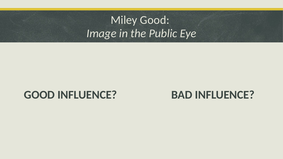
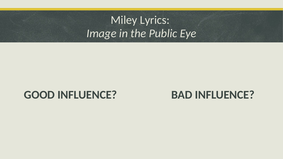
Miley Good: Good -> Lyrics (155, 20)
